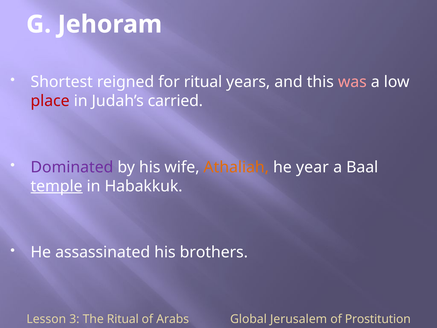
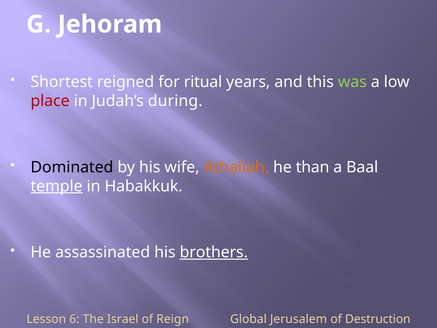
was colour: pink -> light green (352, 82)
carried: carried -> during (175, 101)
Dominated colour: purple -> black (72, 167)
year: year -> than (313, 167)
brothers underline: none -> present (214, 252)
3: 3 -> 6 (74, 319)
The Ritual: Ritual -> Israel (123, 319)
Arabs: Arabs -> Reign (173, 319)
Prostitution: Prostitution -> Destruction (378, 319)
